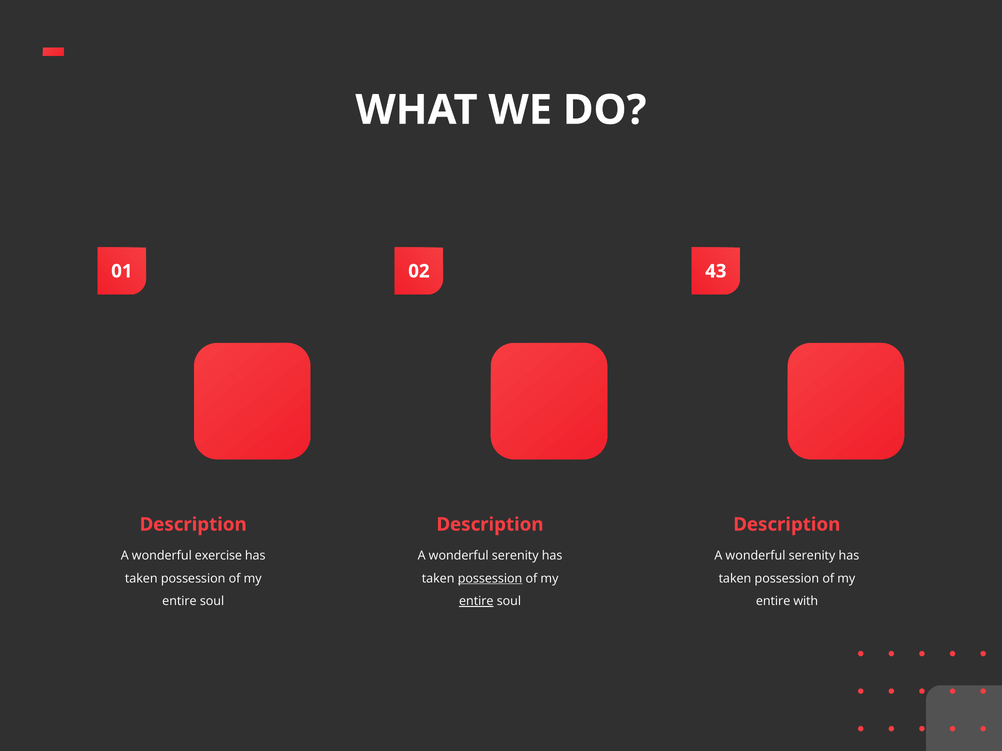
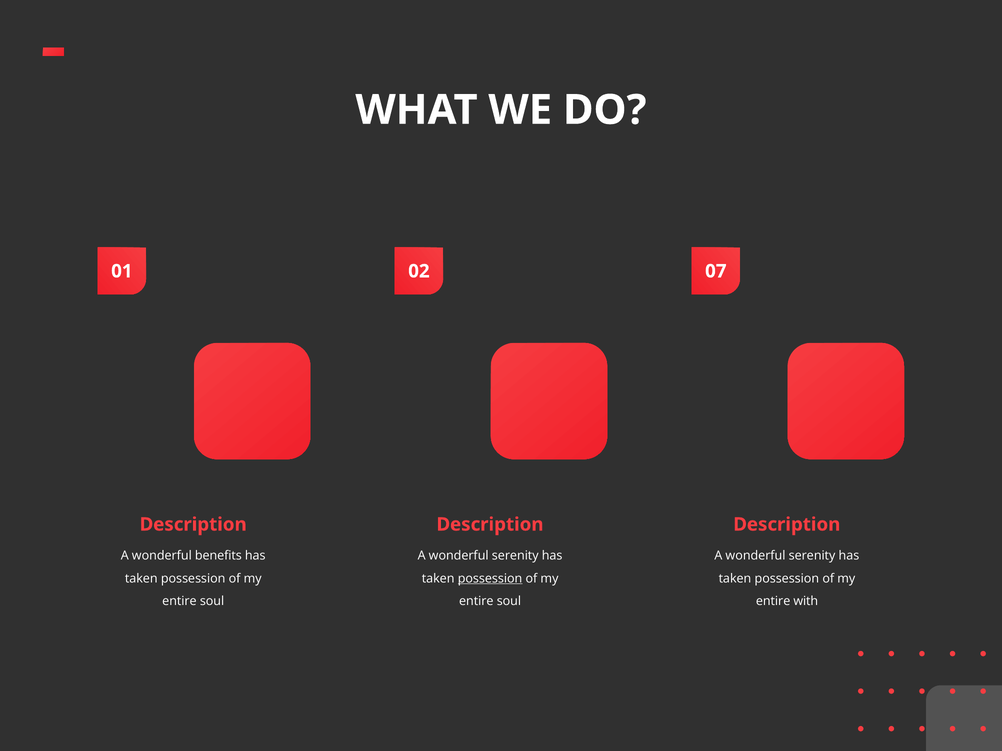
43: 43 -> 07 (716, 271)
exercise: exercise -> benefits (218, 556)
entire underline: present -> none (476, 601)
